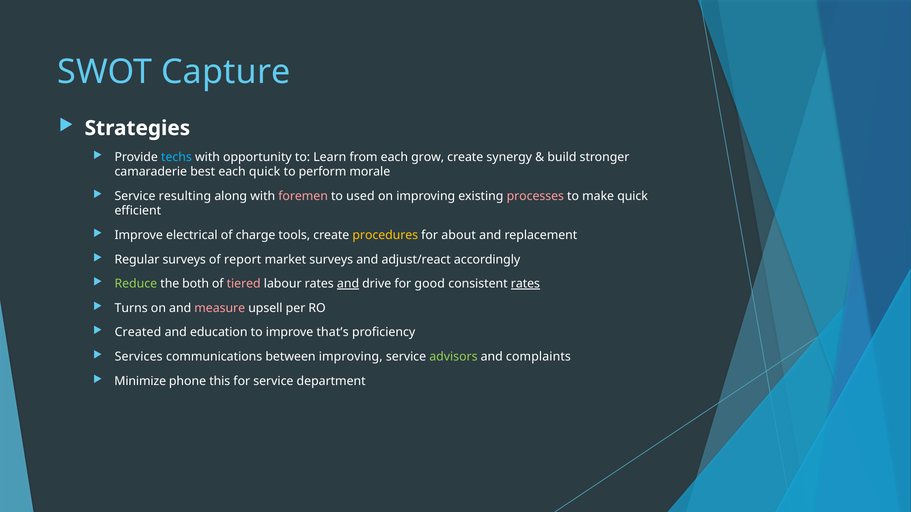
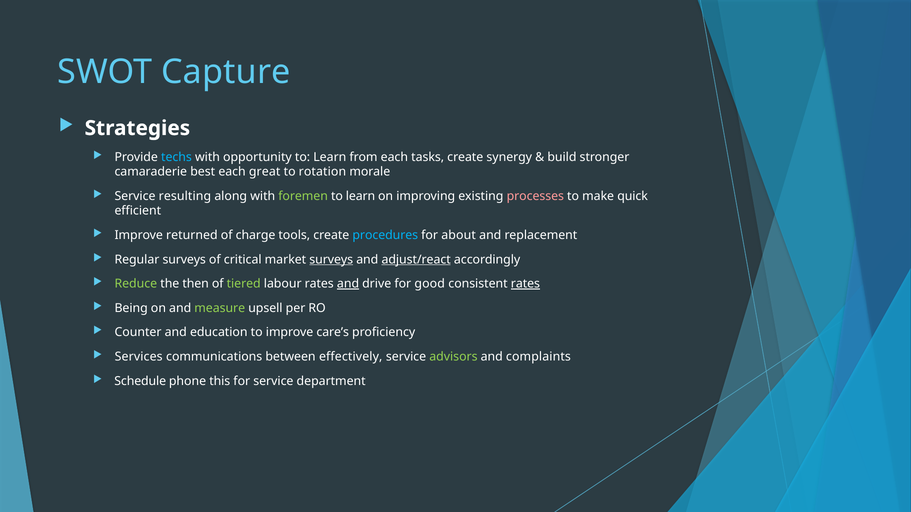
grow: grow -> tasks (428, 157)
each quick: quick -> great (265, 172)
perform: perform -> rotation (322, 172)
foremen colour: pink -> light green (303, 196)
used: used -> learn (361, 196)
electrical: electrical -> returned (192, 235)
procedures colour: yellow -> light blue (385, 235)
report: report -> critical (243, 260)
surveys underline: none -> present (331, 260)
adjust/react underline: none -> present (416, 260)
both: both -> then (196, 284)
tiered colour: pink -> light green (244, 284)
Turns: Turns -> Being (131, 308)
measure colour: pink -> light green (220, 308)
Created: Created -> Counter (138, 333)
that’s: that’s -> care’s (333, 333)
between improving: improving -> effectively (351, 357)
Minimize: Minimize -> Schedule (140, 381)
